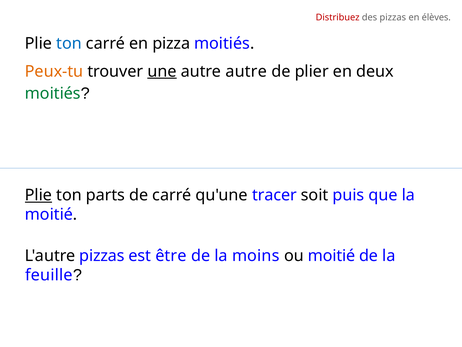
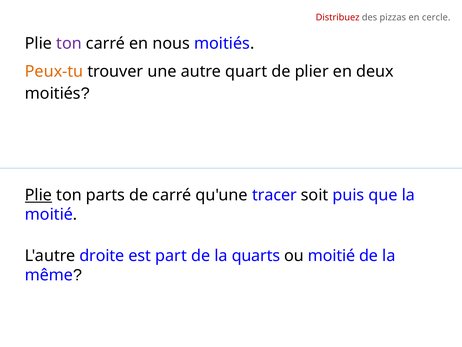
élèves: élèves -> cercle (436, 17)
ton colour: blue -> purple (69, 43)
pizza: pizza -> nous (171, 43)
une underline: present -> none (162, 71)
autre autre: autre -> quart (246, 71)
moitiés colour: green -> black (53, 93)
L'autre pizzas: pizzas -> droite (102, 255)
être: être -> part (171, 255)
moins: moins -> quarts (256, 255)
feuille: feuille -> même (49, 275)
